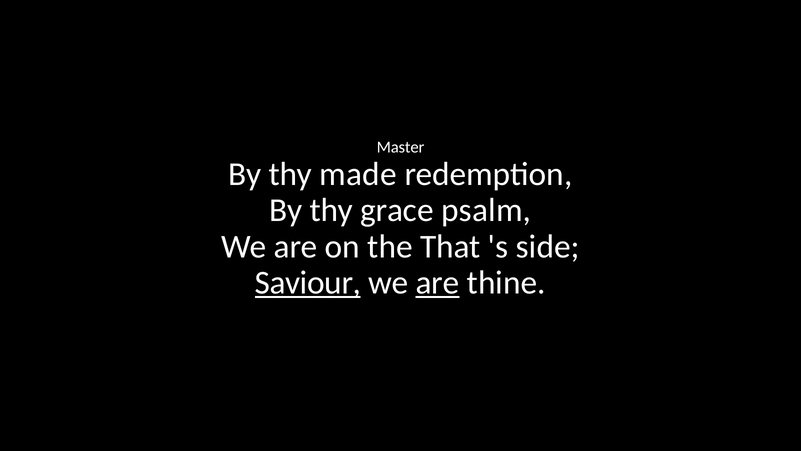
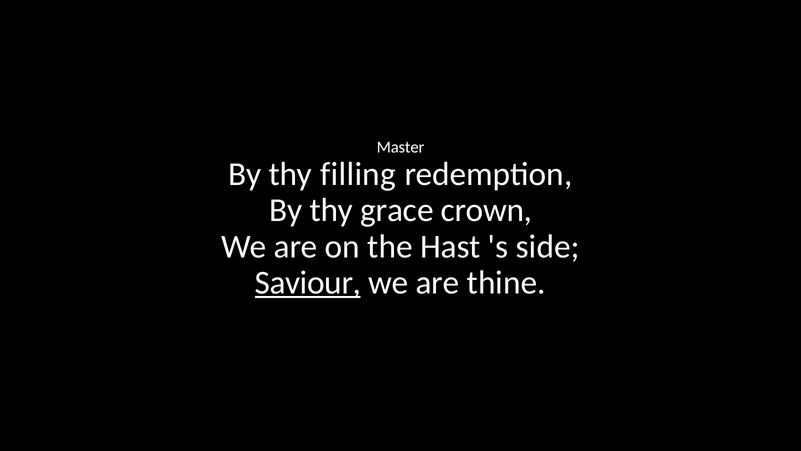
made: made -> filling (358, 174)
psalm: psalm -> crown (486, 210)
That: That -> Hast (450, 246)
are underline: present -> none (438, 282)
